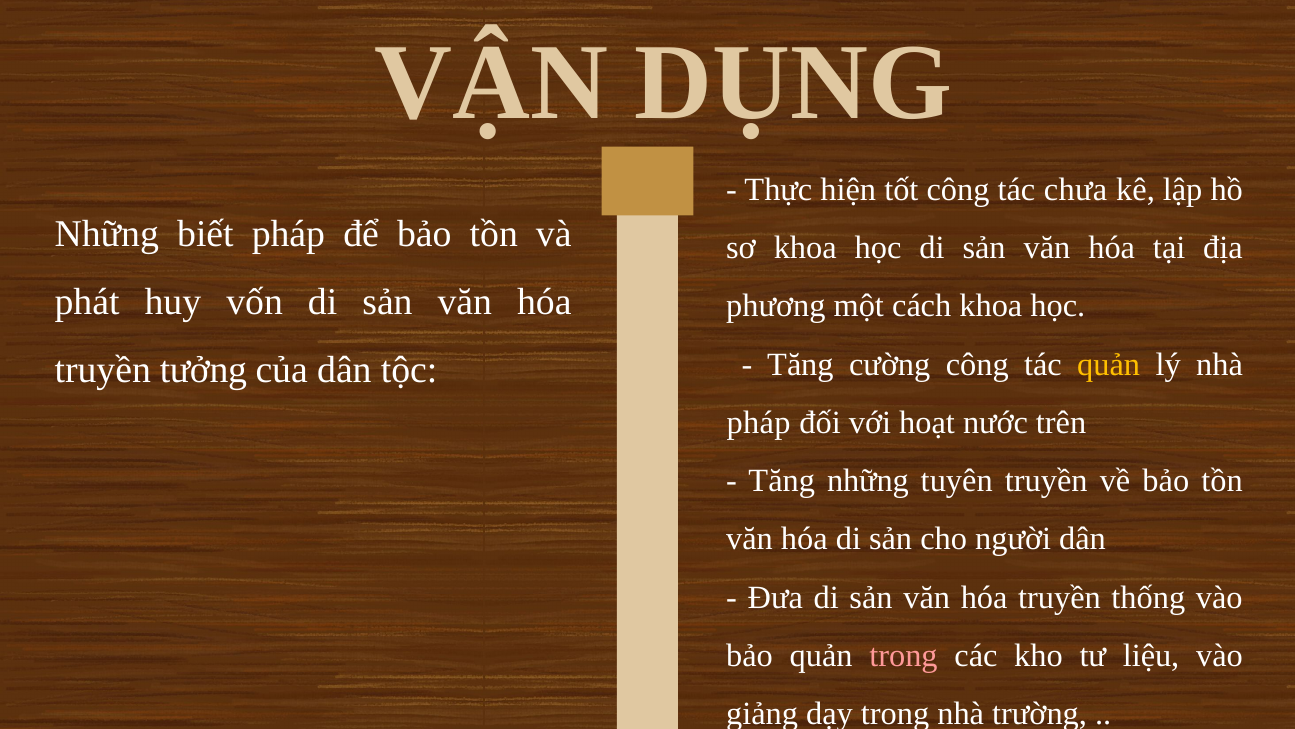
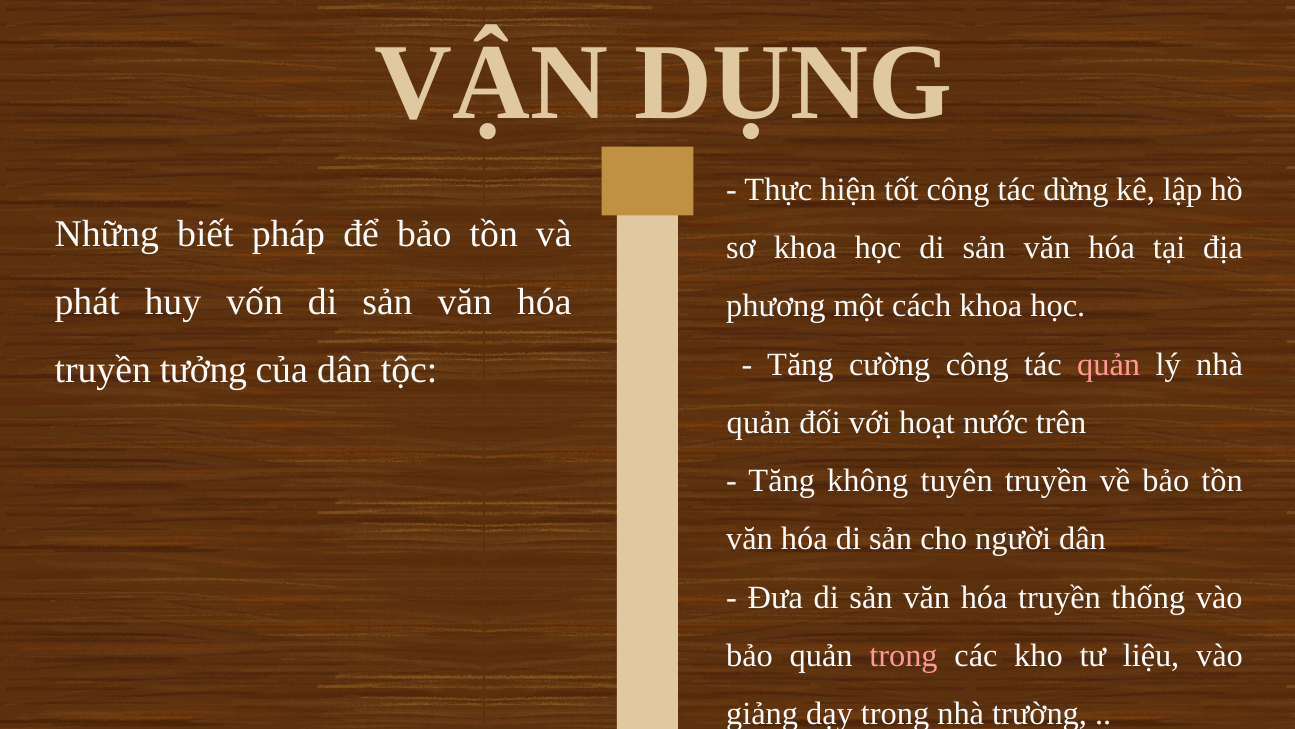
chưa: chưa -> dừng (1076, 189)
quản colour: yellow -> pink (1109, 364)
pháp: pháp -> quản (759, 422)
Tăng những: những -> không (868, 481)
